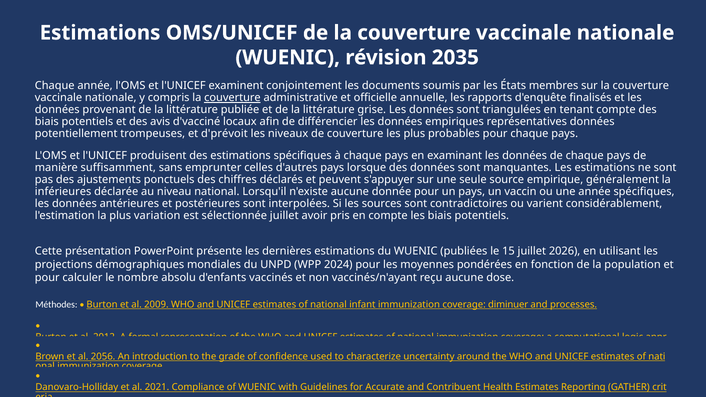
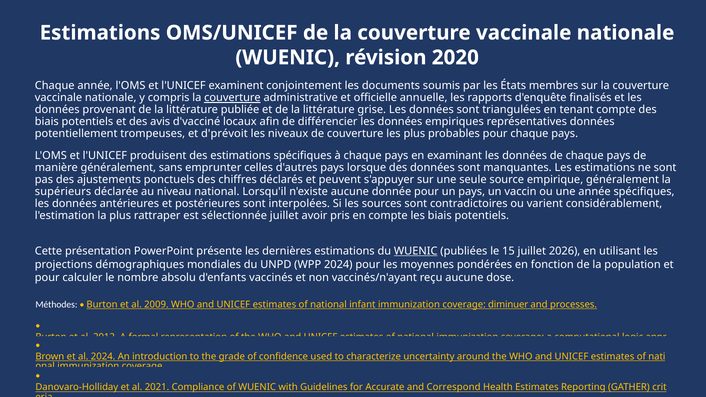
2035: 2035 -> 2020 (455, 58)
manière suffisamment: suffisamment -> généralement (118, 168)
inférieures: inférieures -> supérieurs (63, 192)
variation: variation -> rattraper (157, 215)
WUENIC underline: none -> present (416, 251)
al 2056: 2056 -> 2024 (103, 357)
Contribuent: Contribuent -> Correspond (454, 387)
